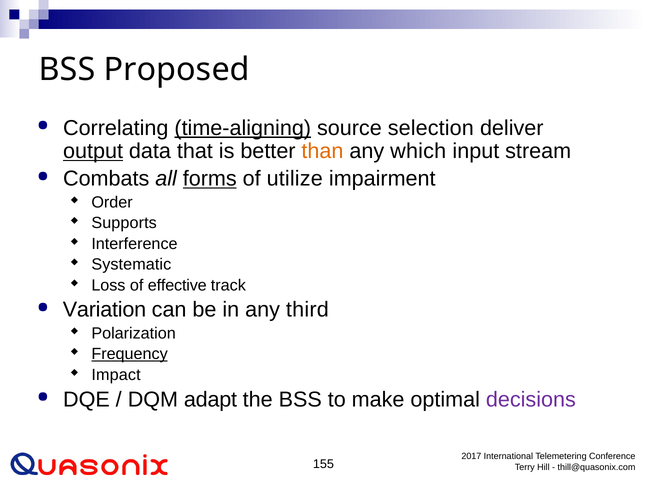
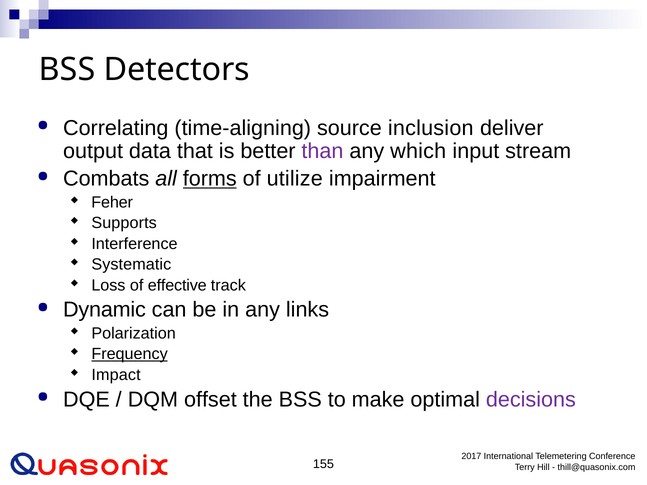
Proposed: Proposed -> Detectors (177, 70)
time-aligning underline: present -> none (243, 128)
selection: selection -> inclusion (431, 128)
output underline: present -> none (93, 151)
than colour: orange -> purple (322, 151)
Order: Order -> Feher (112, 202)
Variation: Variation -> Dynamic (104, 310)
third: third -> links (307, 310)
adapt: adapt -> offset (210, 400)
